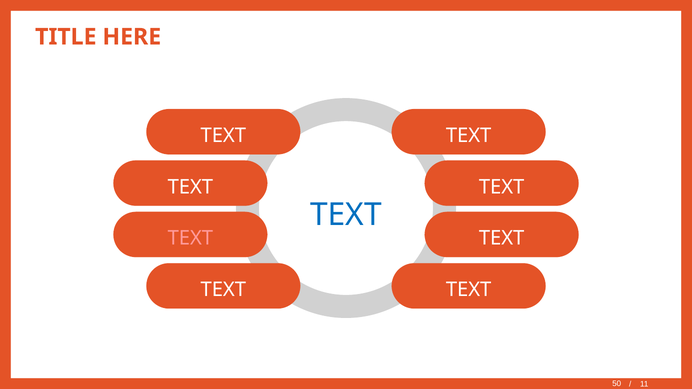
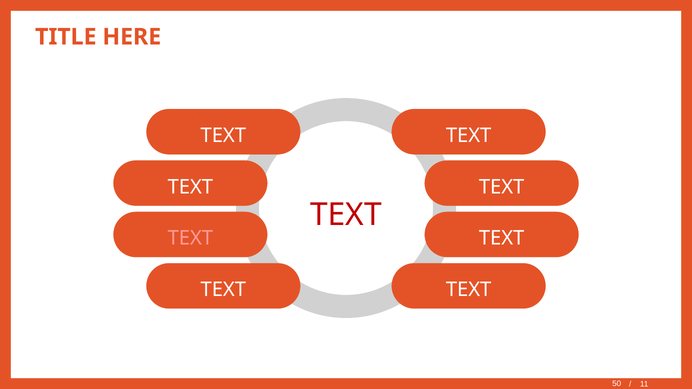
TEXT colour: blue -> red (346, 215)
